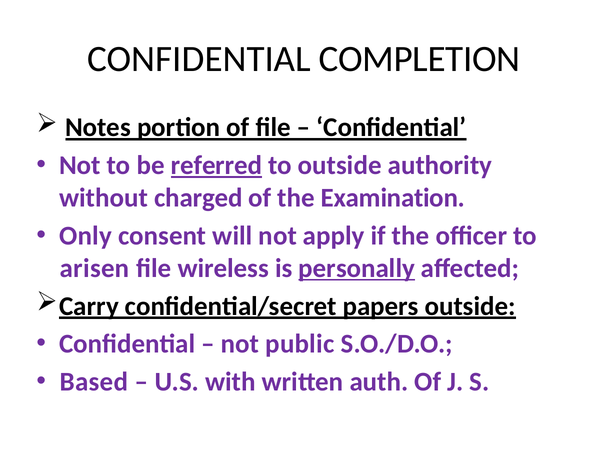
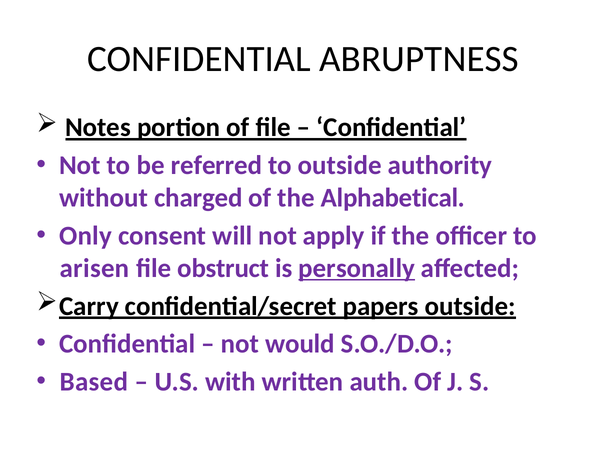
COMPLETION: COMPLETION -> ABRUPTNESS (419, 59)
referred underline: present -> none (216, 165)
Examination: Examination -> Alphabetical (393, 198)
wireless: wireless -> obstruct (223, 268)
public: public -> would (300, 343)
